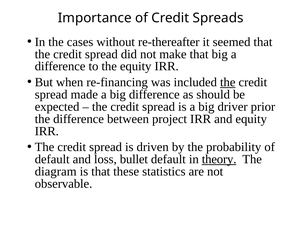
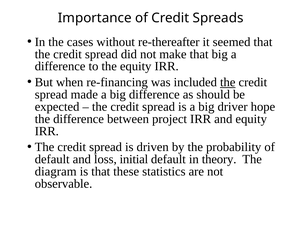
prior: prior -> hope (263, 107)
bullet: bullet -> initial (134, 160)
theory underline: present -> none (219, 160)
